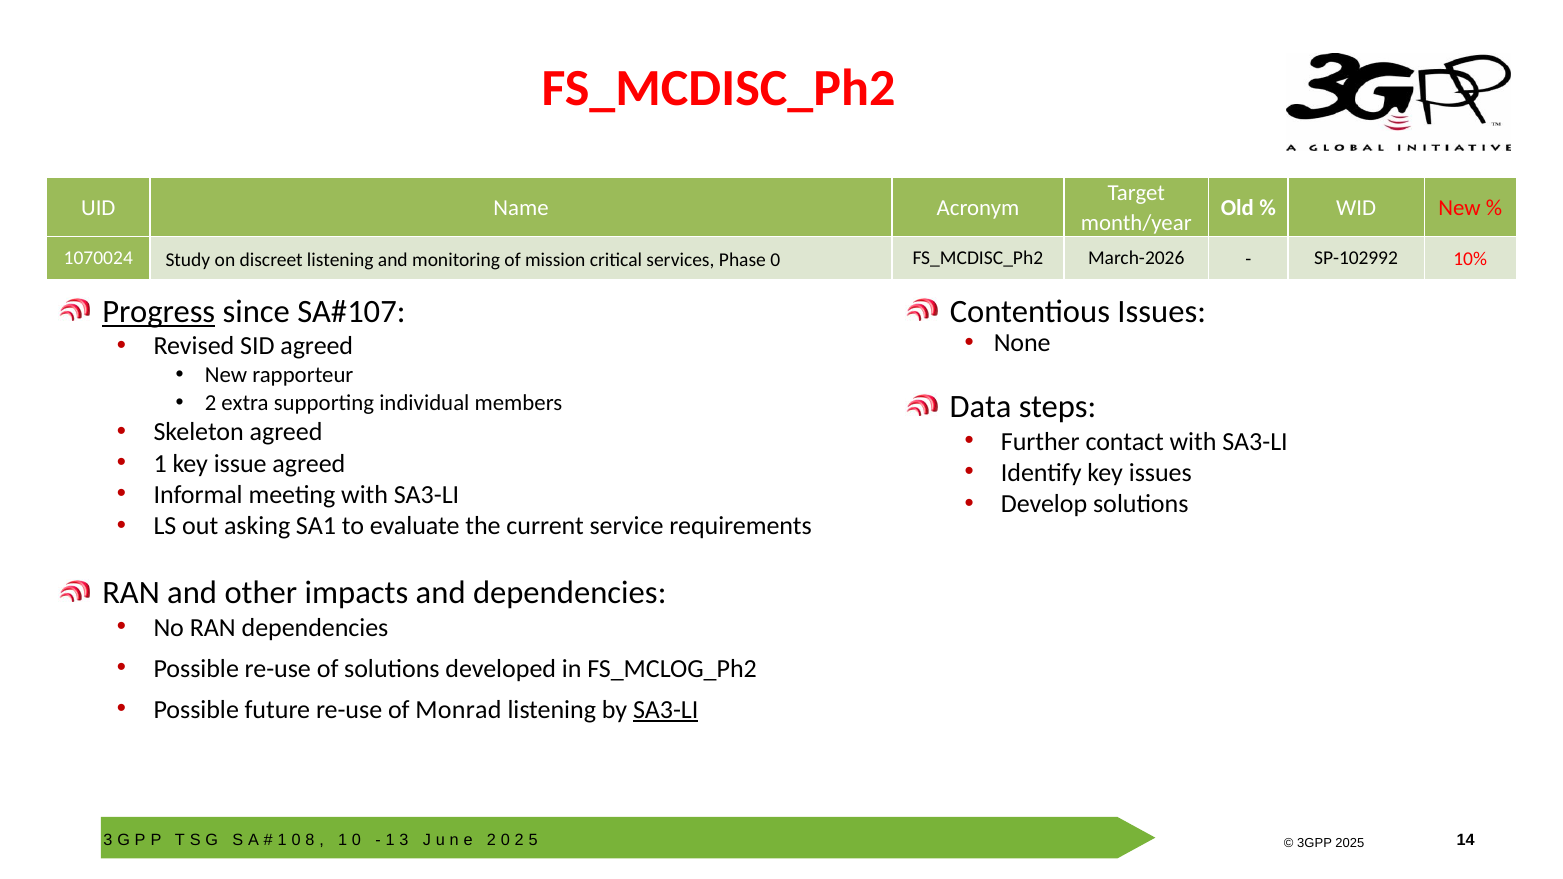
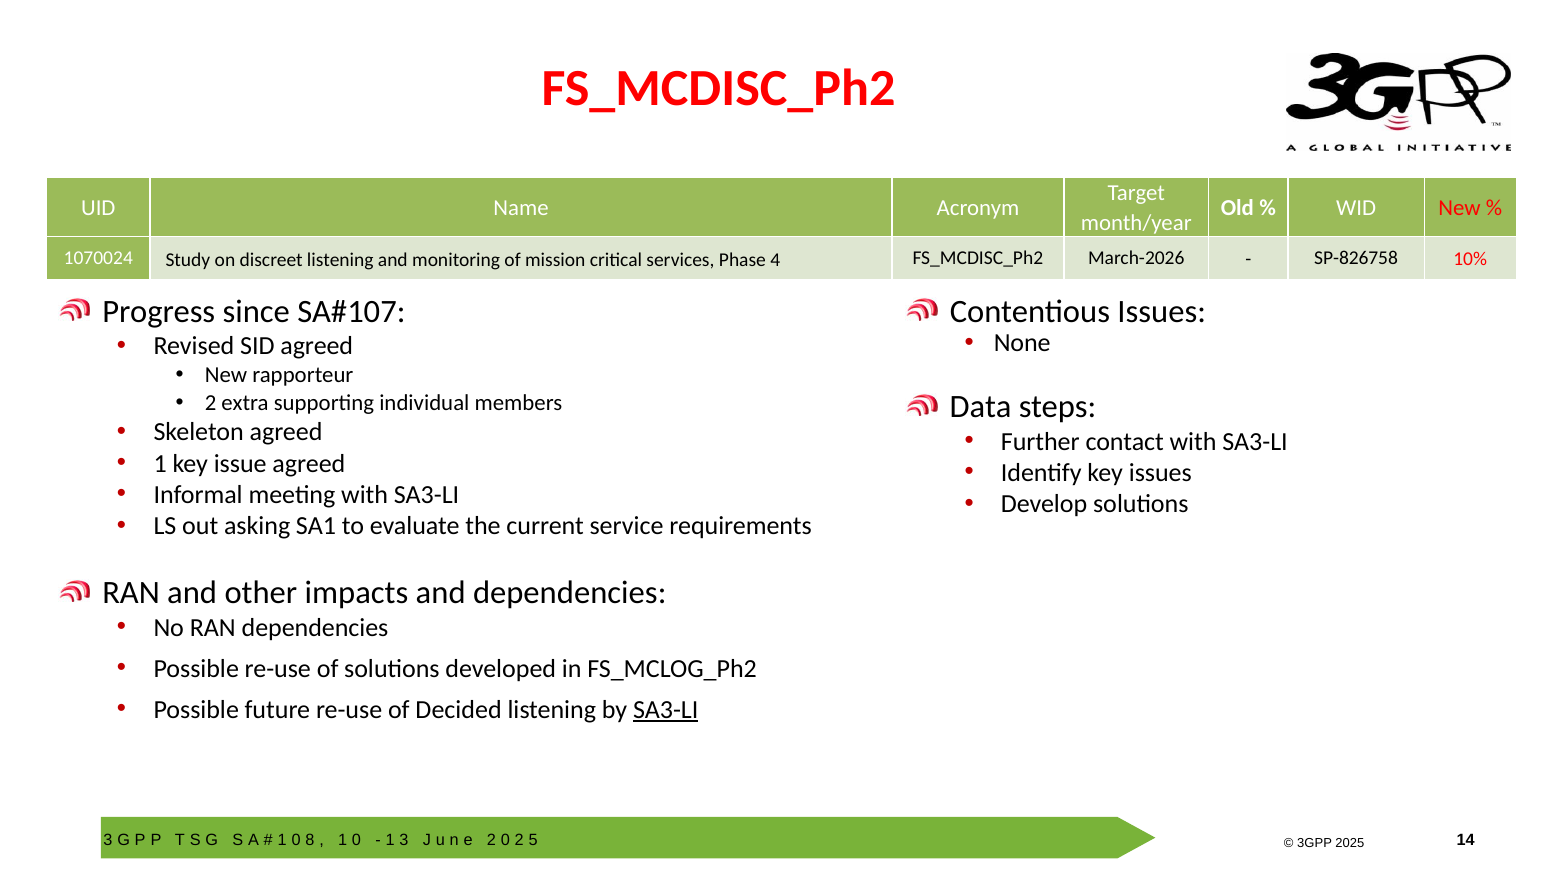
Phase 0: 0 -> 4 (775, 260)
SP-102992: SP-102992 -> SP-826758 (1356, 258)
Progress underline: present -> none (159, 312)
Monrad: Monrad -> Decided (459, 710)
